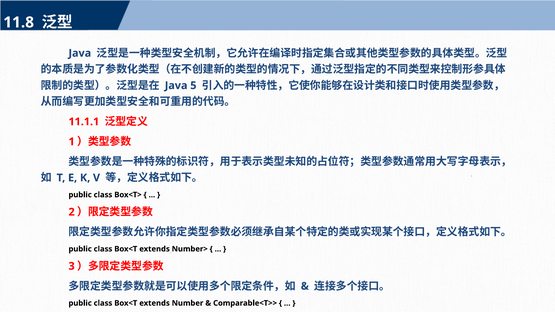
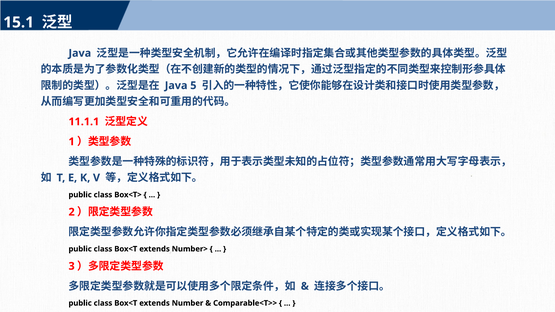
11.8: 11.8 -> 15.1 (19, 22)
